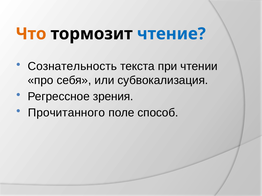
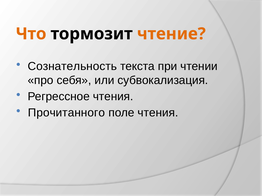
чтение colour: blue -> orange (171, 34)
Регрессное зрения: зрения -> чтения (113, 97)
поле способ: способ -> чтения (158, 113)
